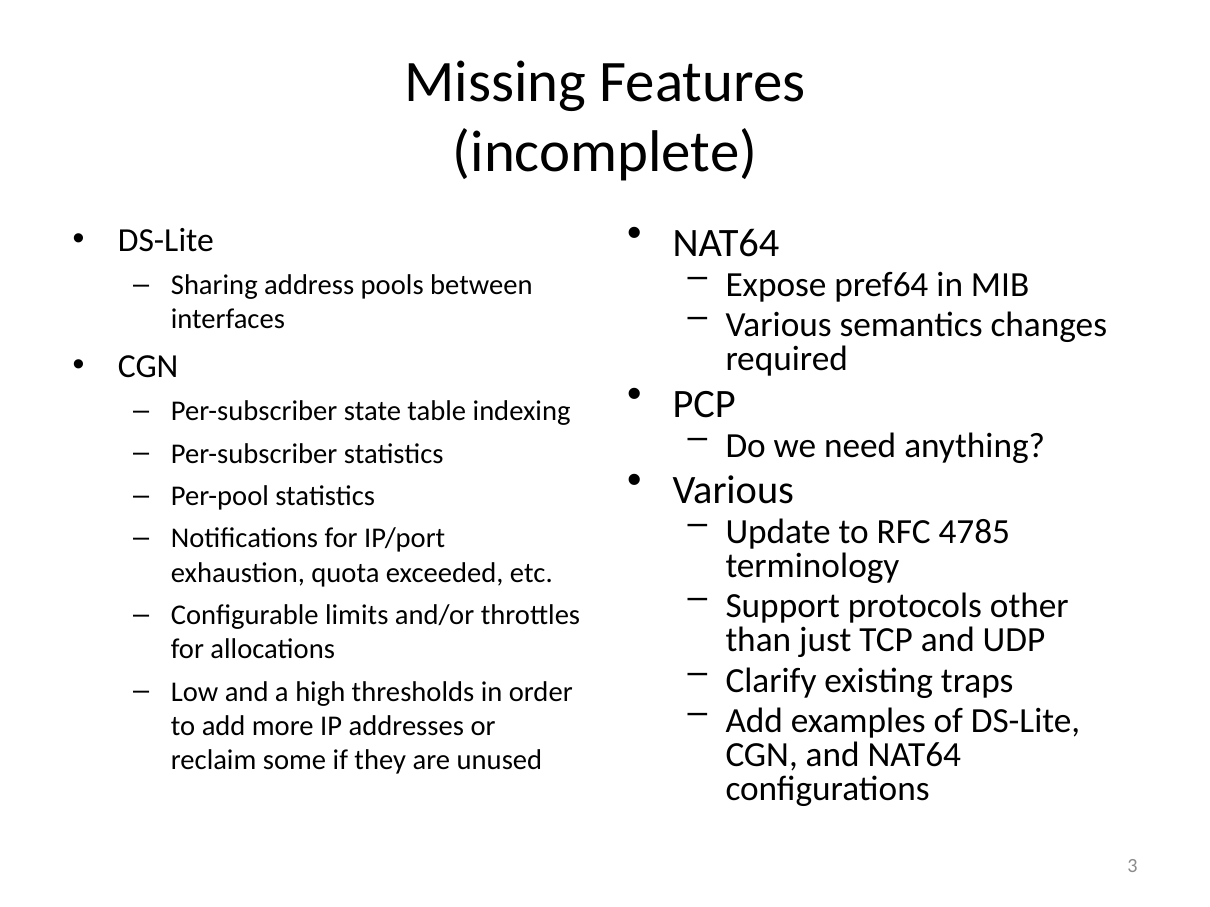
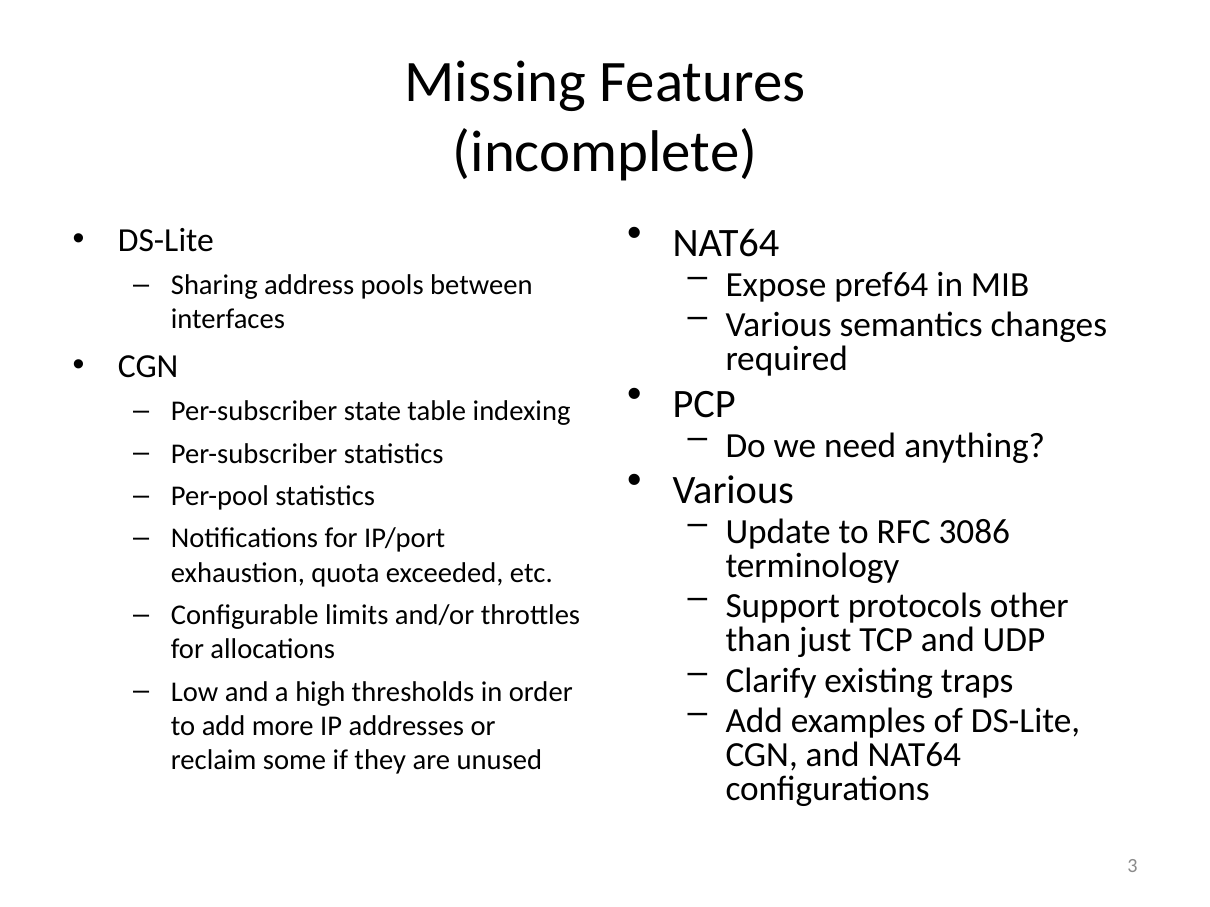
4785: 4785 -> 3086 (974, 532)
